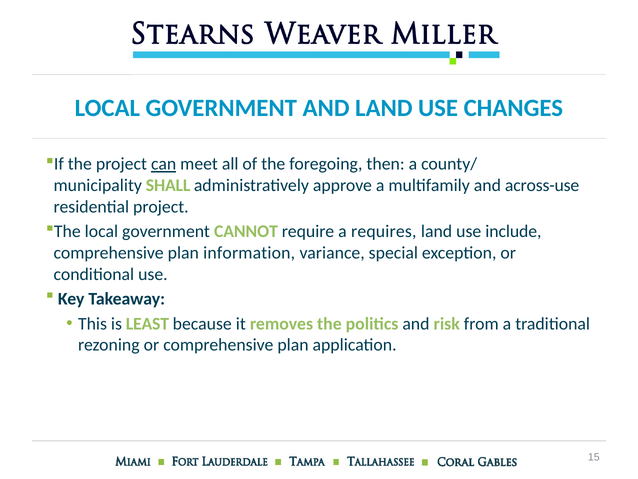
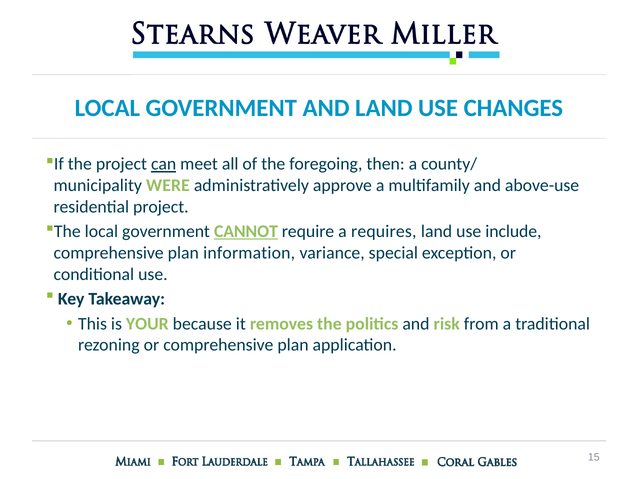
SHALL: SHALL -> WERE (168, 185)
across-use: across-use -> above-use (542, 185)
CANNOT underline: none -> present (246, 231)
LEAST: LEAST -> YOUR (147, 323)
